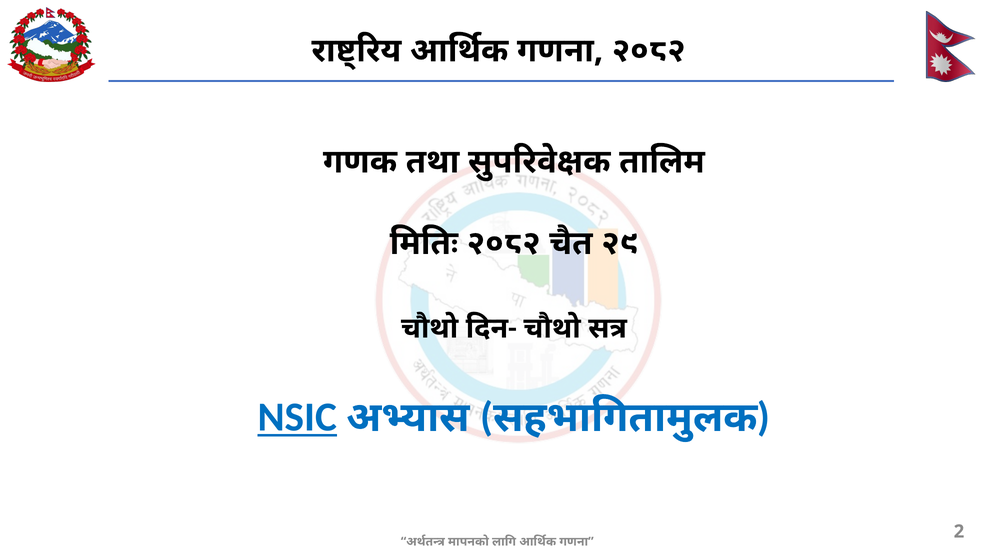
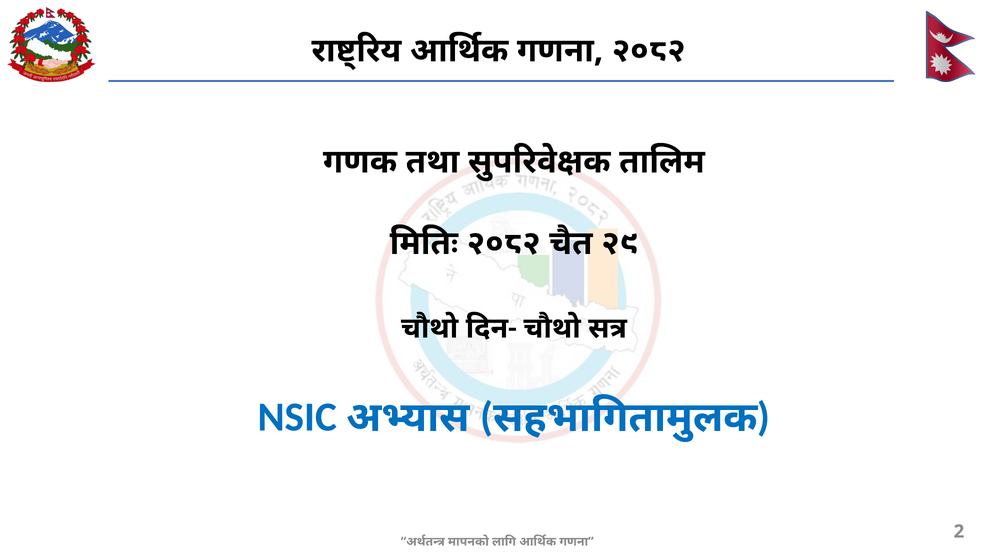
NSIC underline: present -> none (297, 418)
